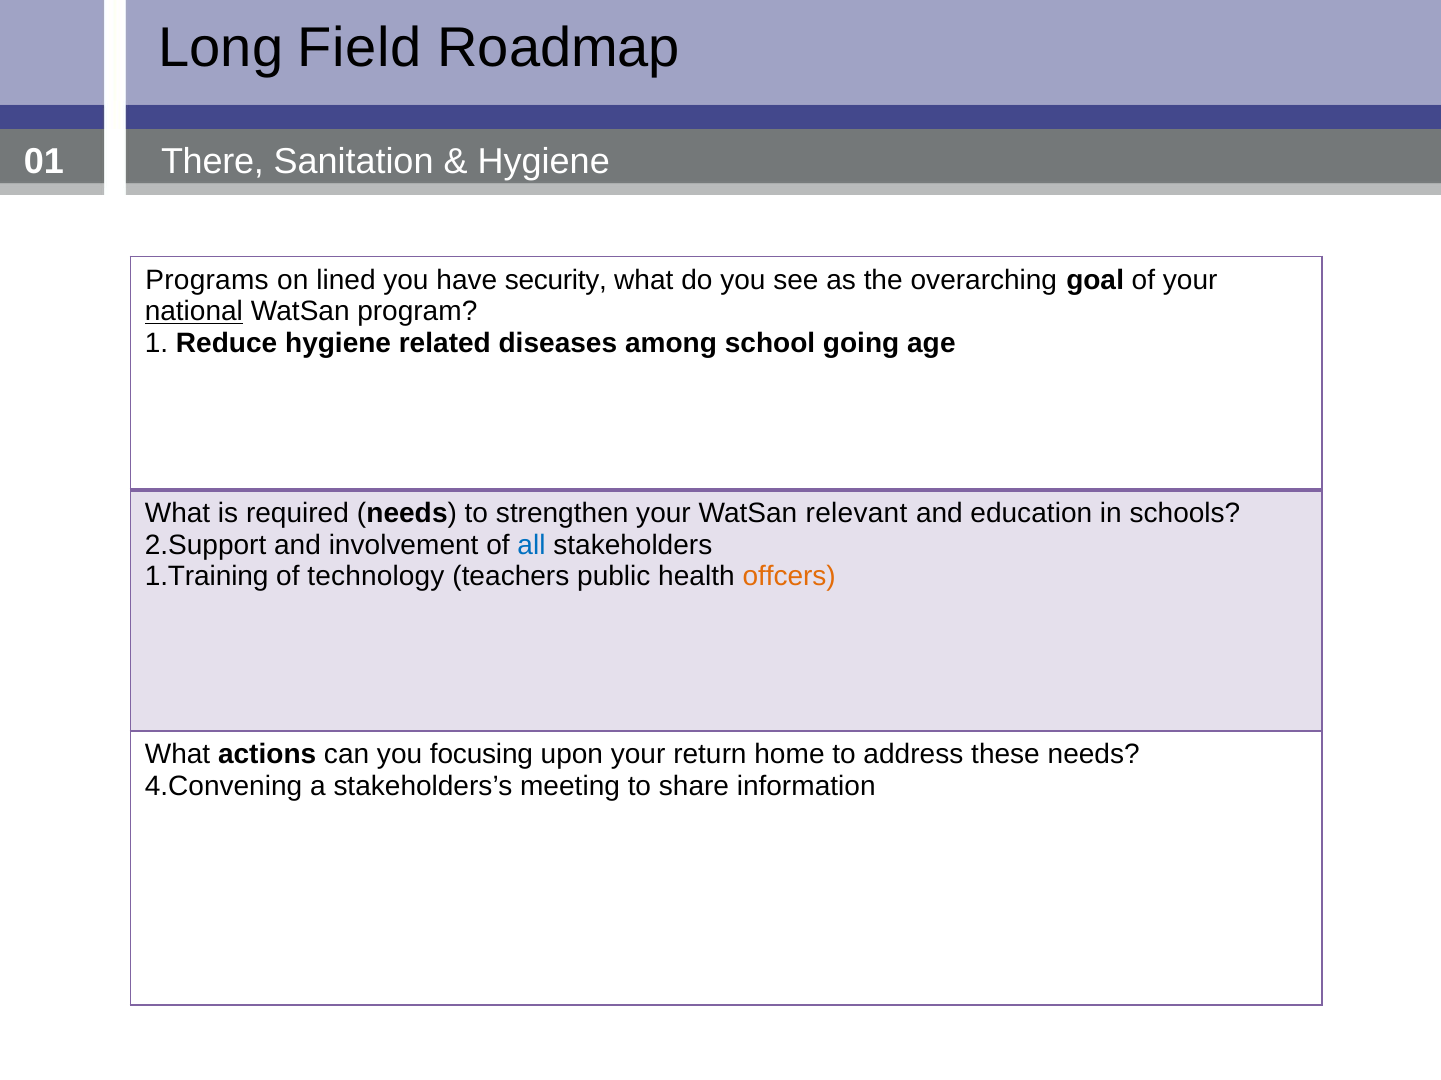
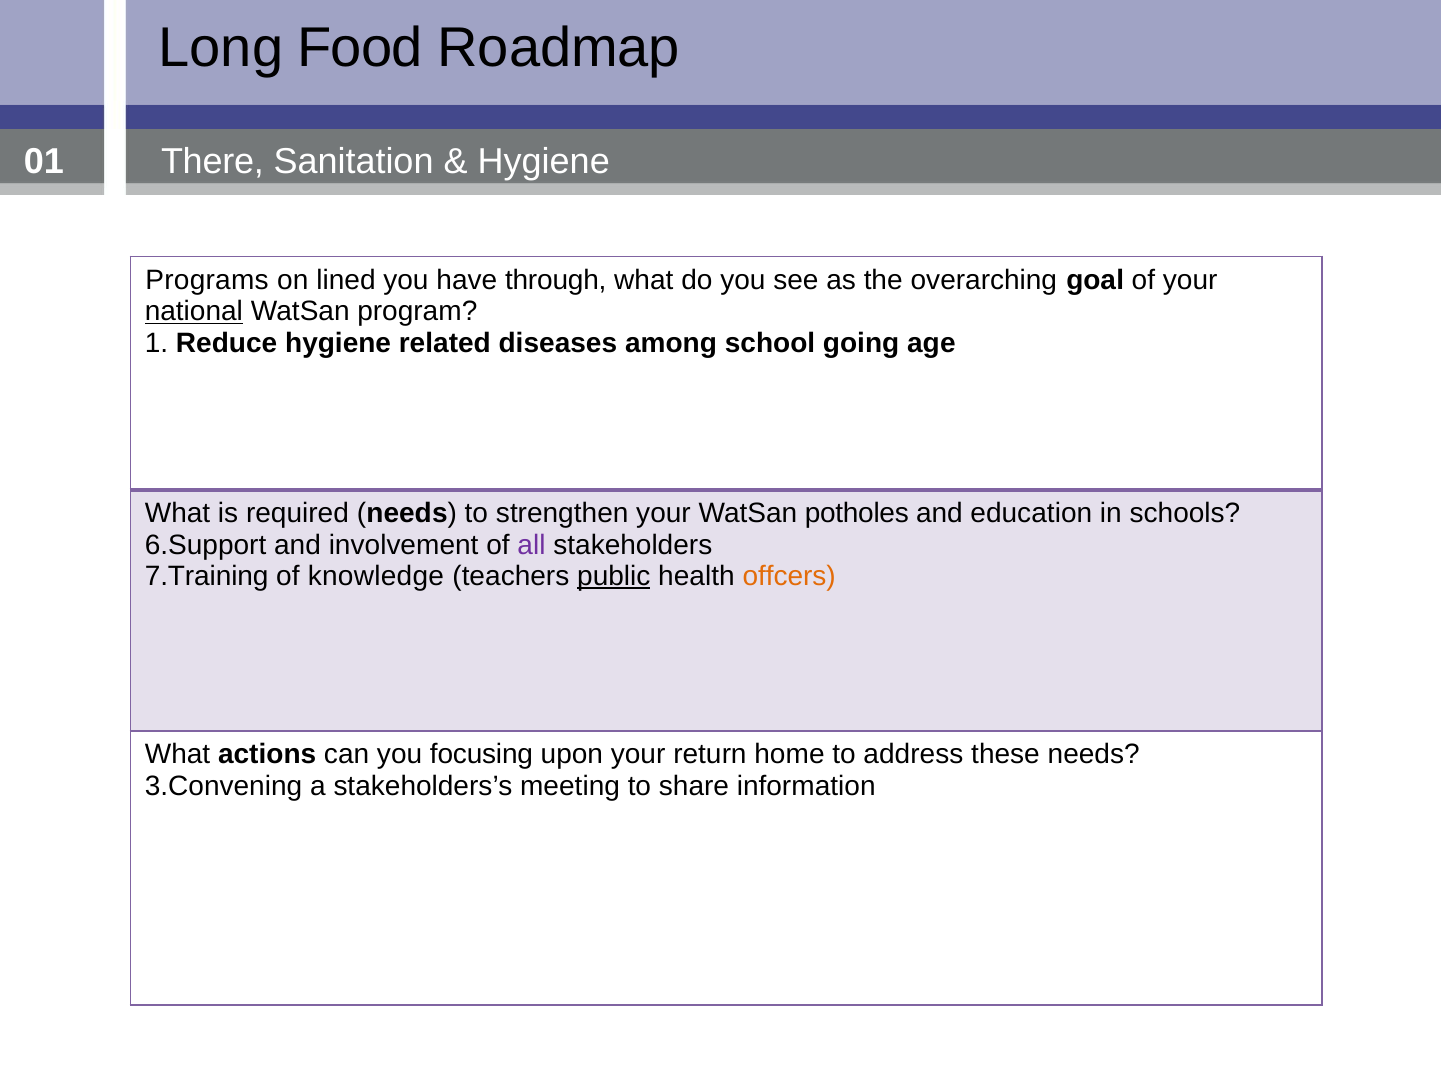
Field: Field -> Food (360, 49)
security: security -> through (556, 280)
relevant: relevant -> potholes (857, 514)
2.Support: 2.Support -> 6.Support (206, 545)
all colour: blue -> purple (532, 545)
1.Training: 1.Training -> 7.Training (207, 577)
technology: technology -> knowledge (376, 577)
public underline: none -> present (614, 577)
4.Convening: 4.Convening -> 3.Convening (224, 786)
